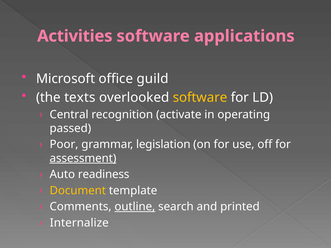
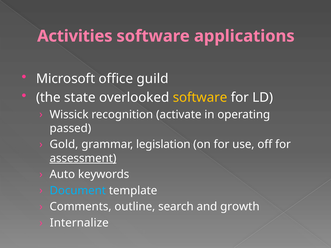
texts: texts -> state (80, 97)
Central: Central -> Wissick (69, 115)
Poor: Poor -> Gold (64, 145)
readiness: readiness -> keywords (104, 175)
Document colour: yellow -> light blue (78, 191)
outline underline: present -> none (135, 207)
printed: printed -> growth (240, 207)
